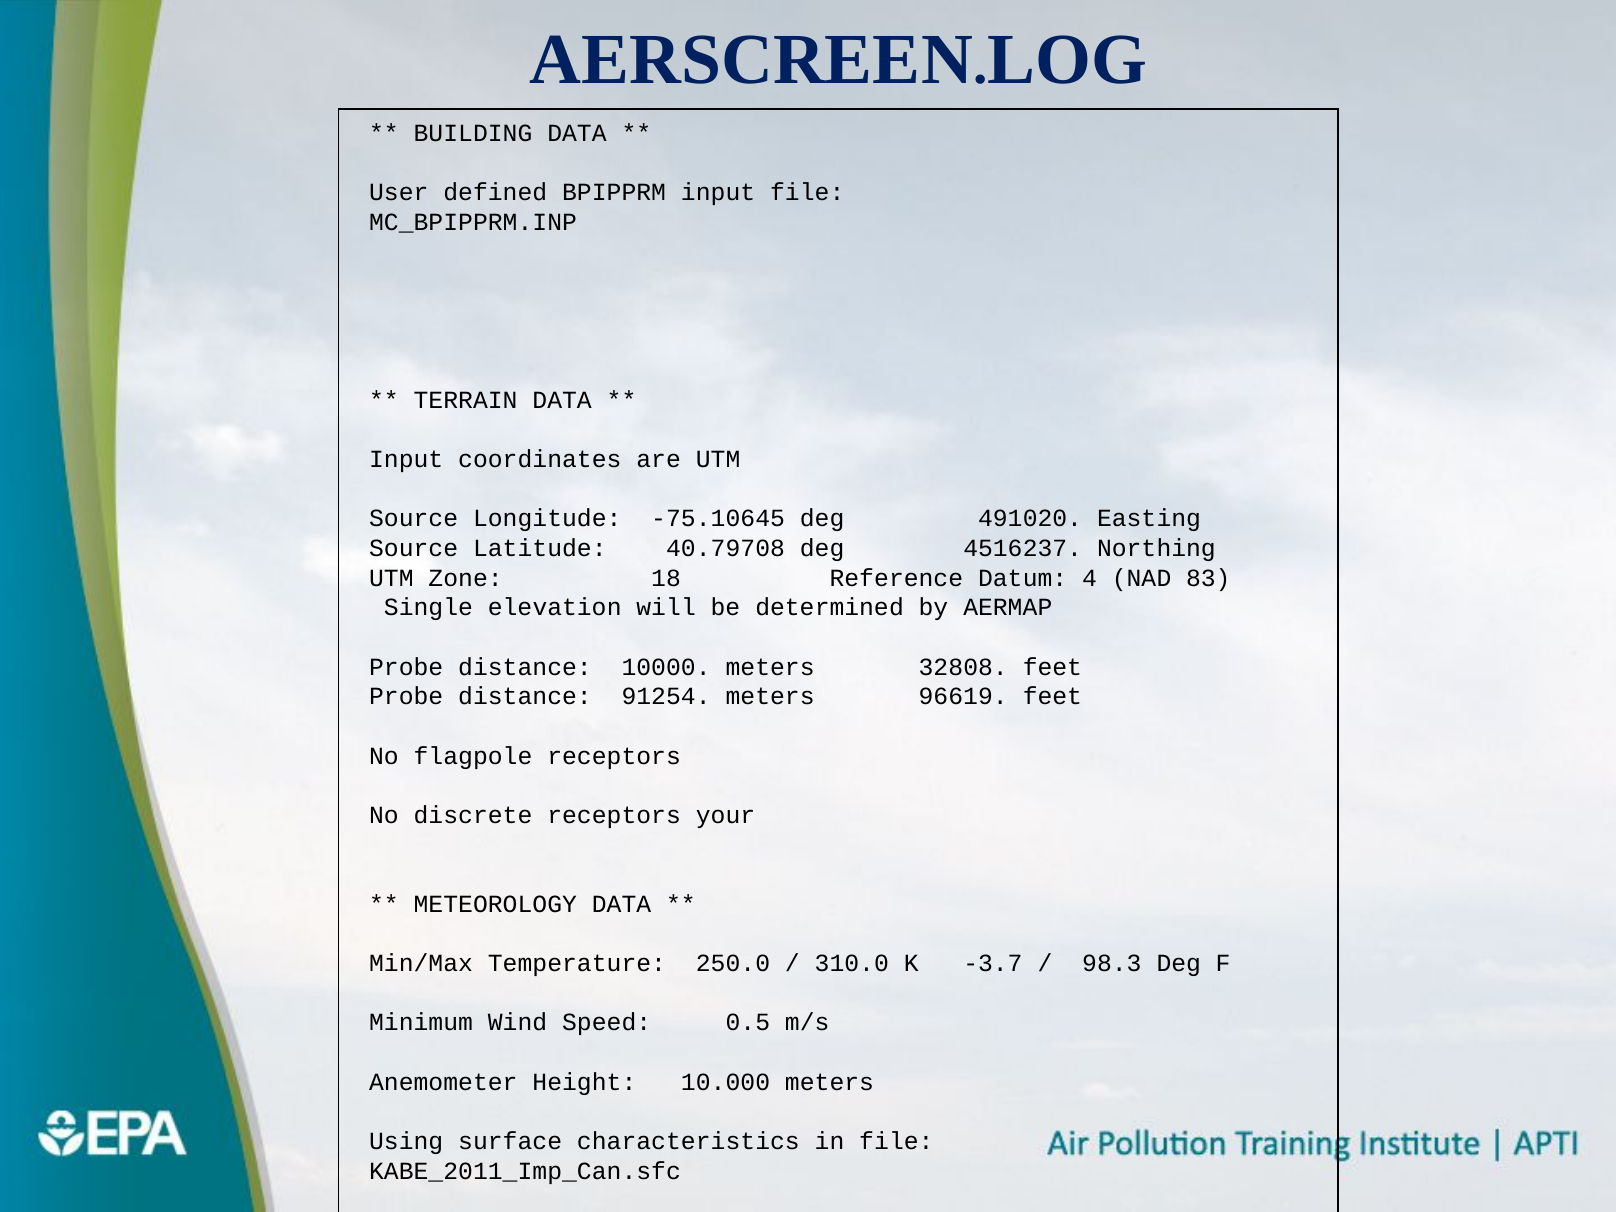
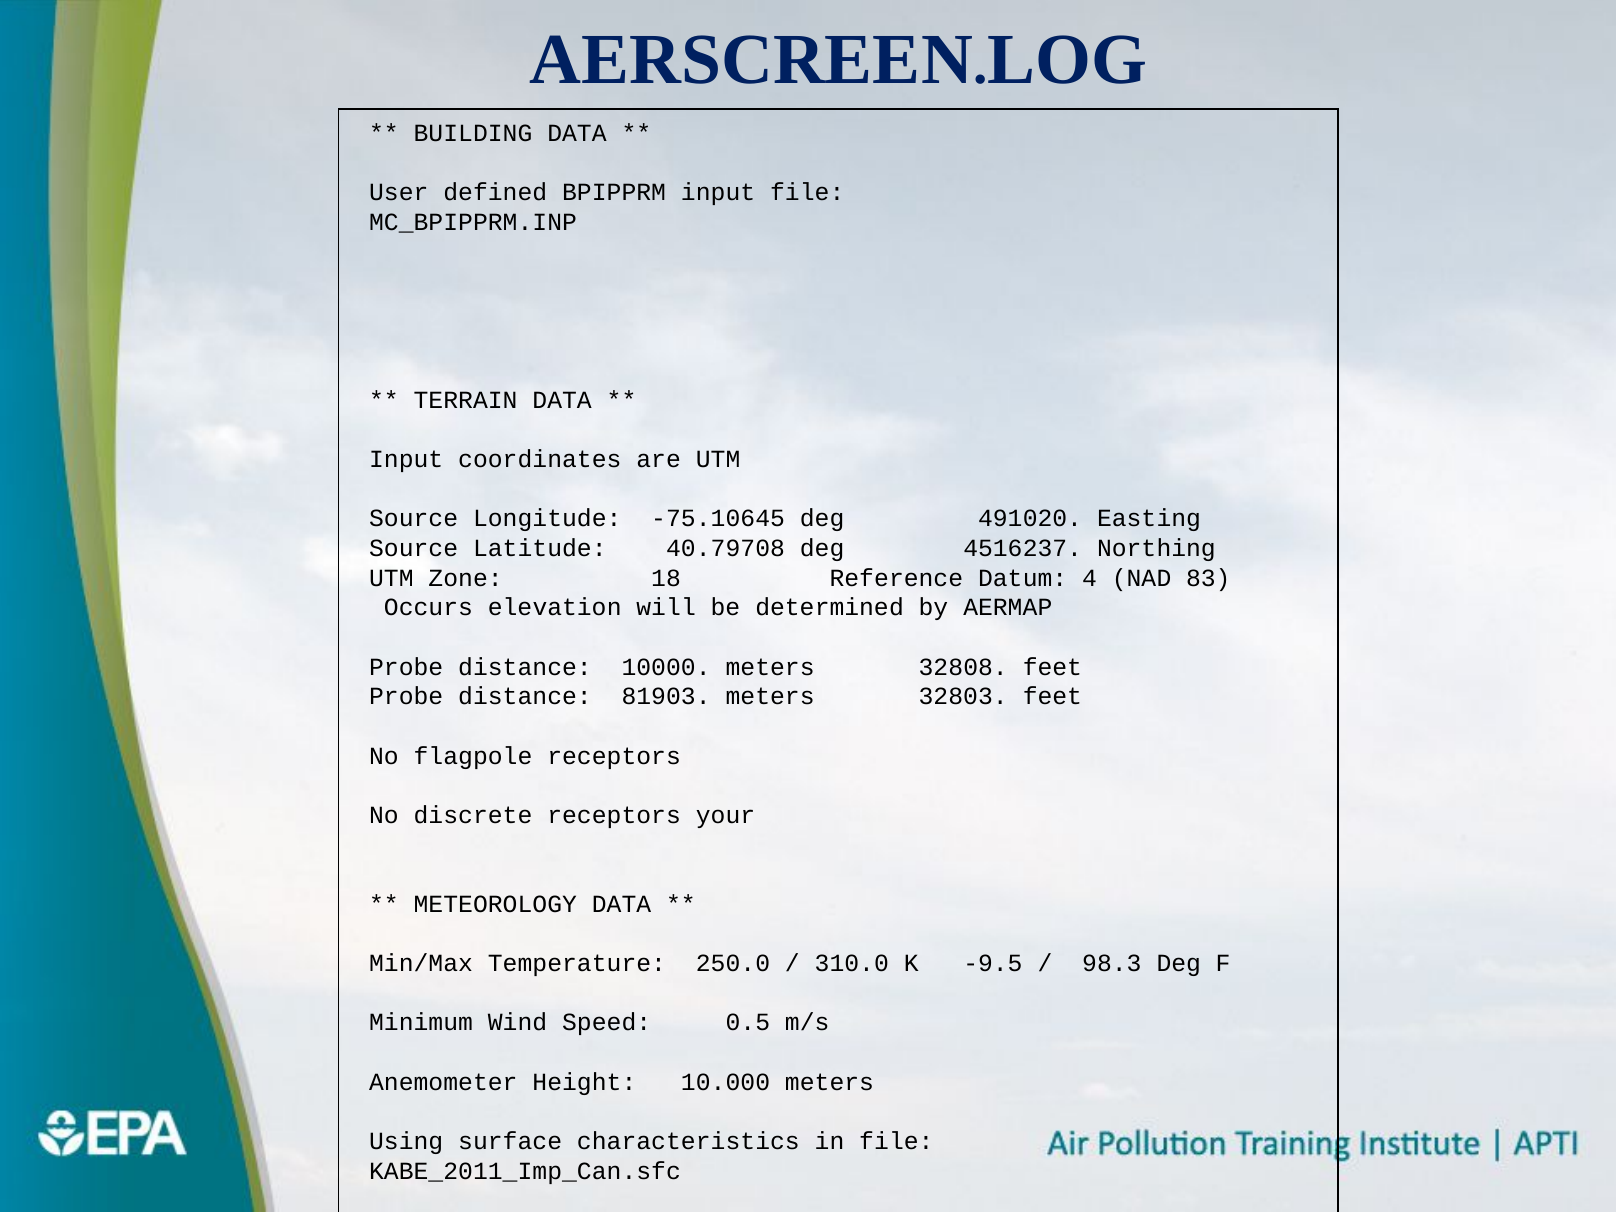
Single: Single -> Occurs (428, 608)
91254: 91254 -> 81903 (666, 697)
96619: 96619 -> 32803 (963, 697)
-3.7: -3.7 -> -9.5 (993, 964)
